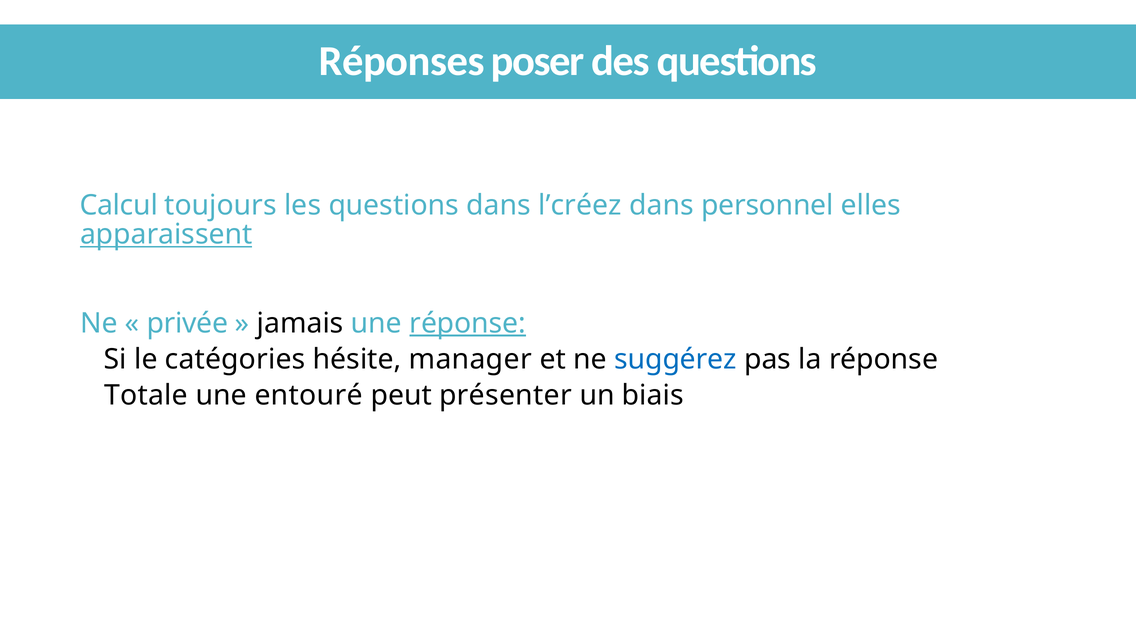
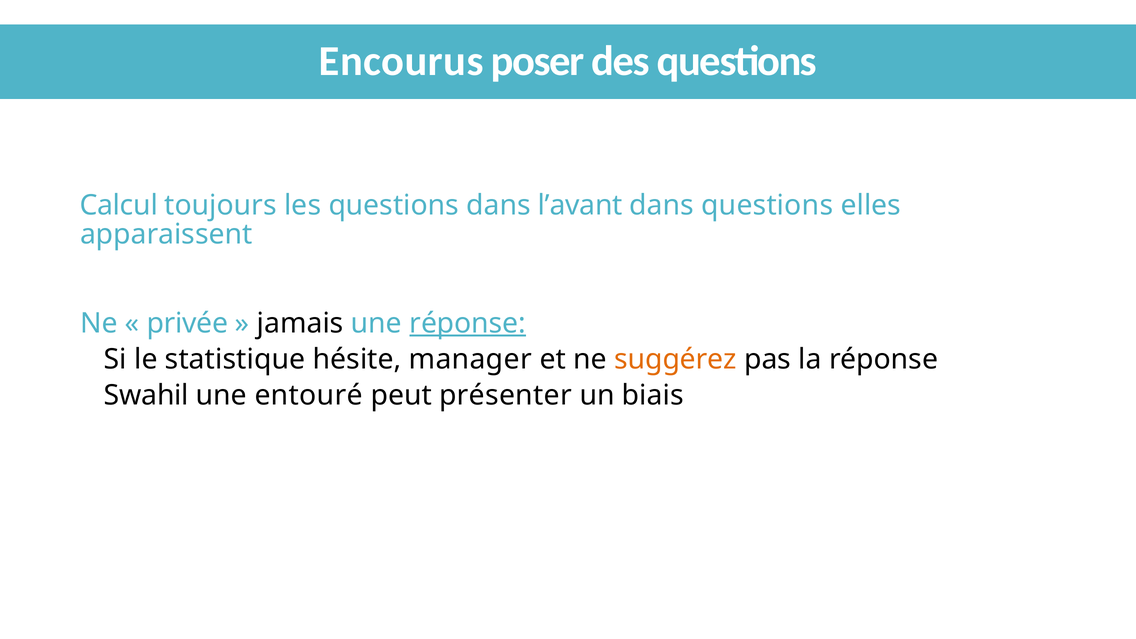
Réponses: Réponses -> Encourus (401, 61)
l’créez: l’créez -> l’avant (580, 206)
dans personnel: personnel -> questions (767, 206)
apparaissent underline: present -> none (166, 234)
catégories: catégories -> statistique (235, 359)
suggérez colour: blue -> orange (676, 359)
Totale: Totale -> Swahil (146, 395)
